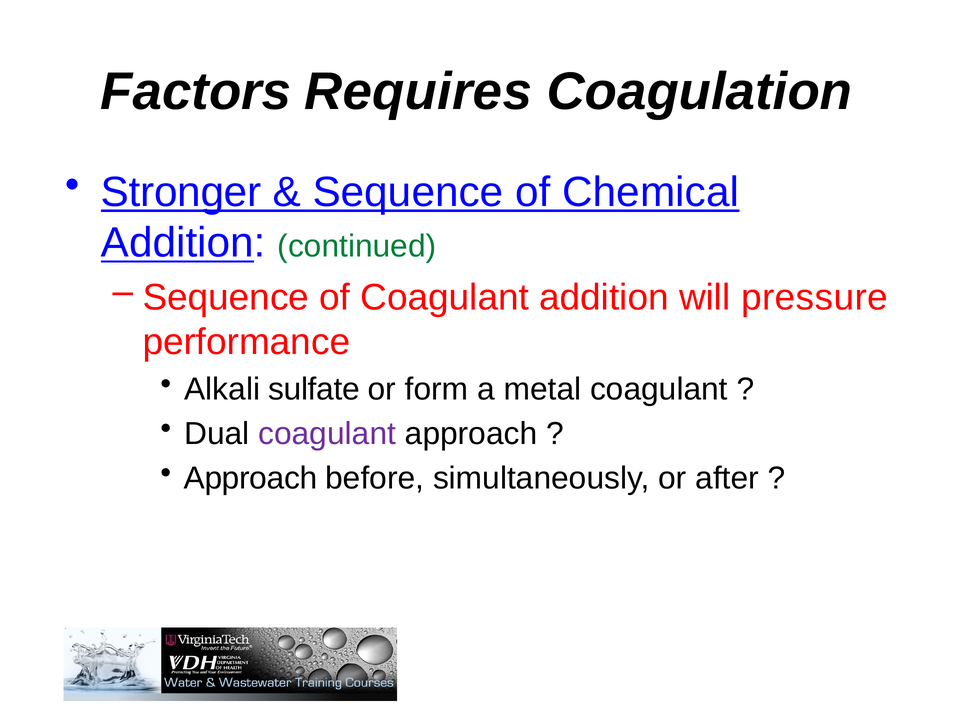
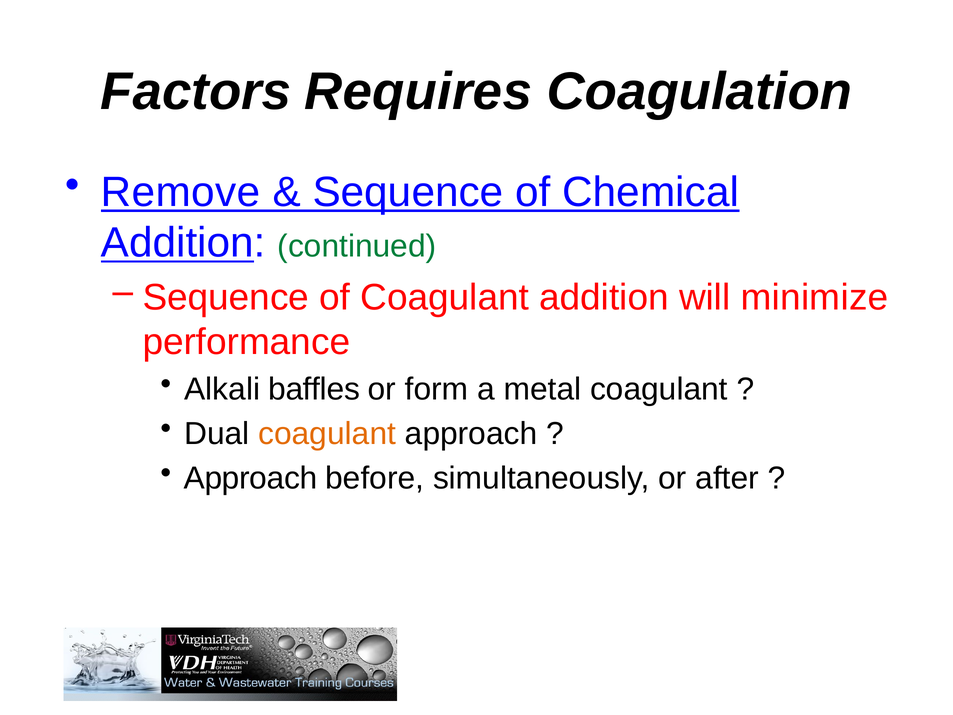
Stronger: Stronger -> Remove (181, 192)
pressure: pressure -> minimize (815, 298)
sulfate: sulfate -> baffles (314, 389)
coagulant colour: purple -> orange (327, 434)
